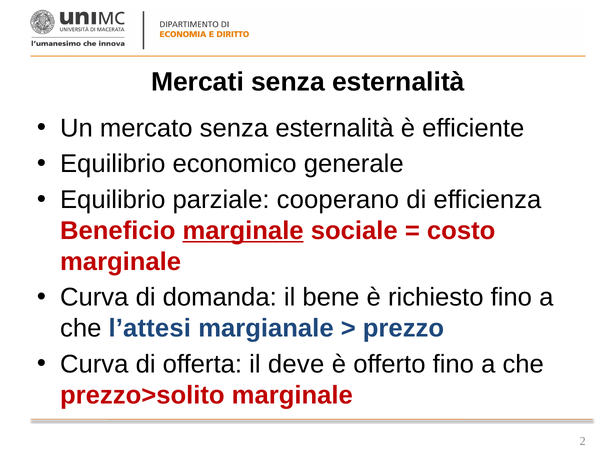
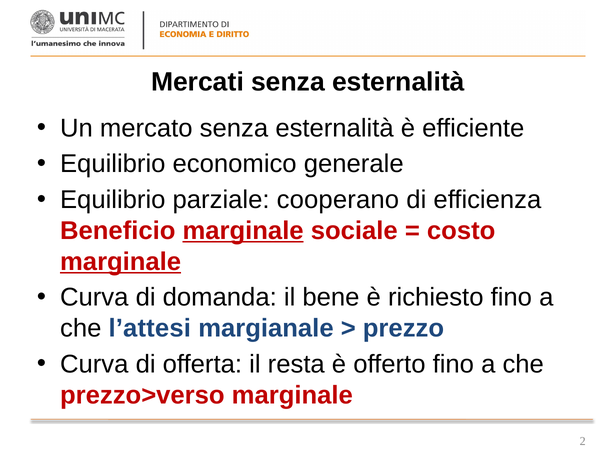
marginale underline: none -> present (121, 262)
deve: deve -> resta (296, 364)
prezzo>solito: prezzo>solito -> prezzo>verso (142, 395)
